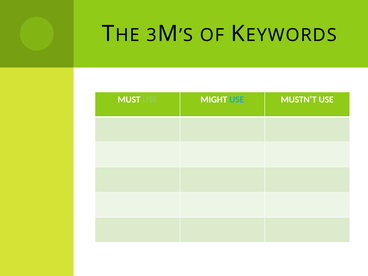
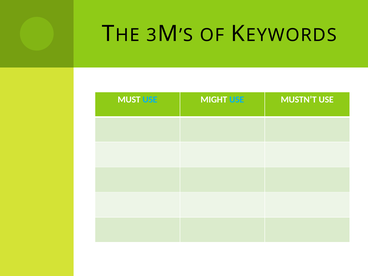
USE colour: light green -> light blue (150, 100)
